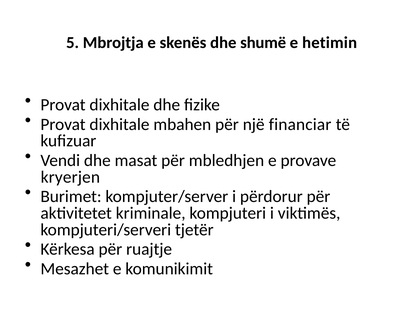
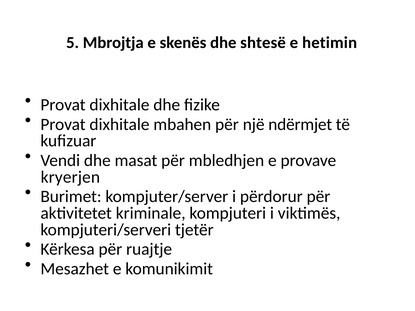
shumë: shumë -> shtesë (263, 43)
financiar: financiar -> ndërmjet (300, 124)
